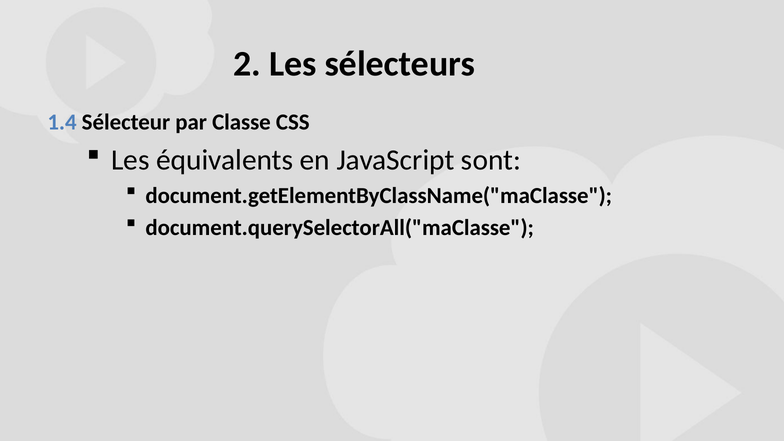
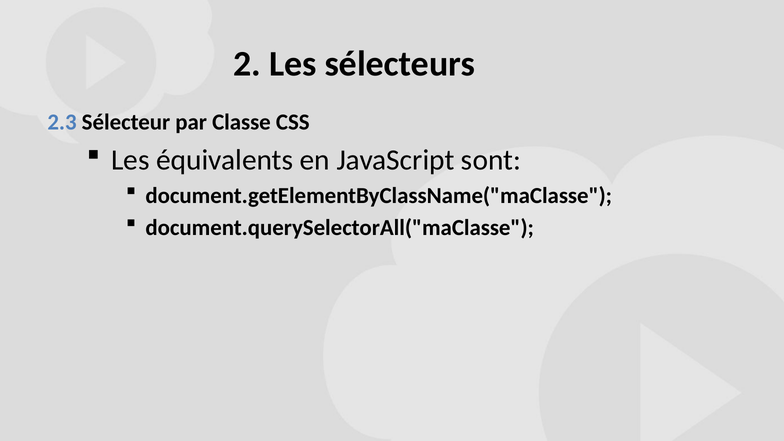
1.4: 1.4 -> 2.3 (62, 122)
